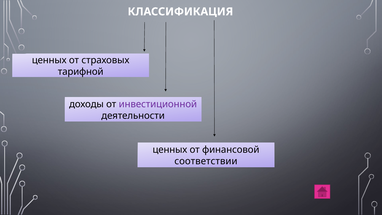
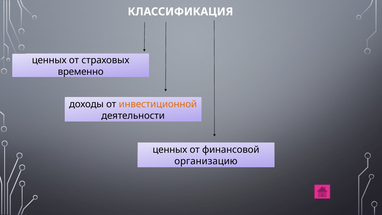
тарифной: тарифной -> временно (81, 72)
инвестиционной colour: purple -> orange (158, 104)
соответствии: соответствии -> организацию (206, 161)
